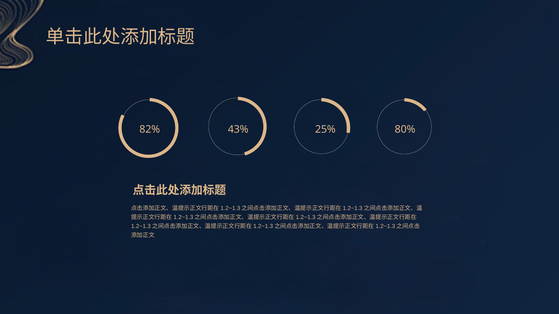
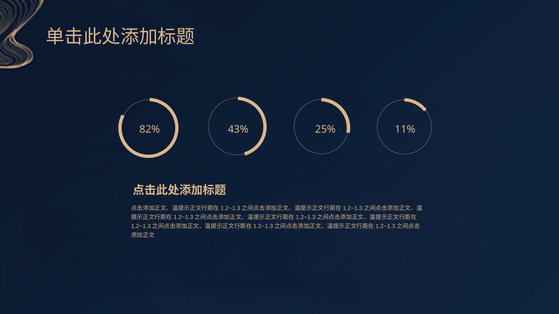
80%: 80% -> 11% (405, 130)
